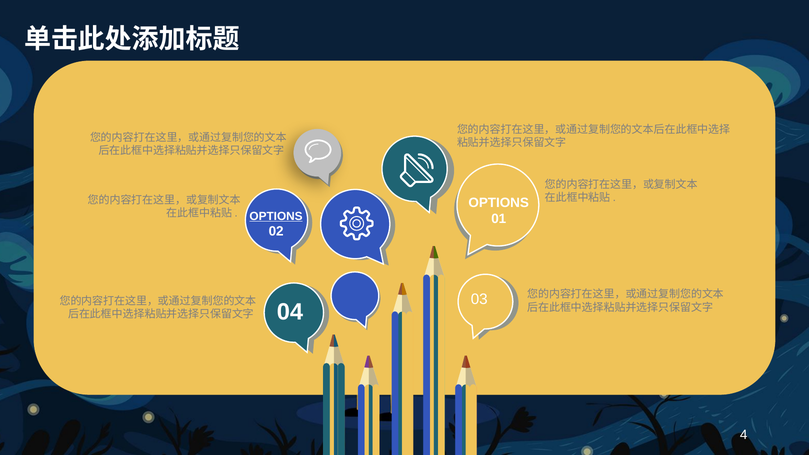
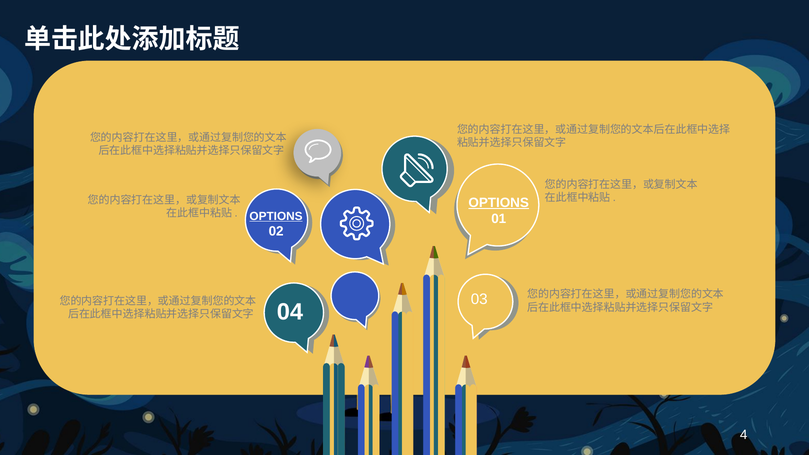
OPTIONS underline: none -> present (499, 203)
